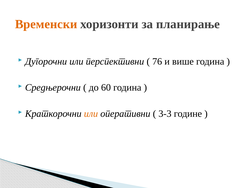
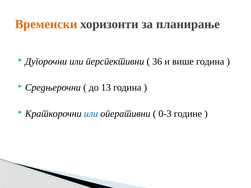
76: 76 -> 36 (157, 62)
60: 60 -> 13 (106, 88)
или colour: orange -> blue (91, 114)
3-3: 3-3 -> 0-3 (165, 114)
